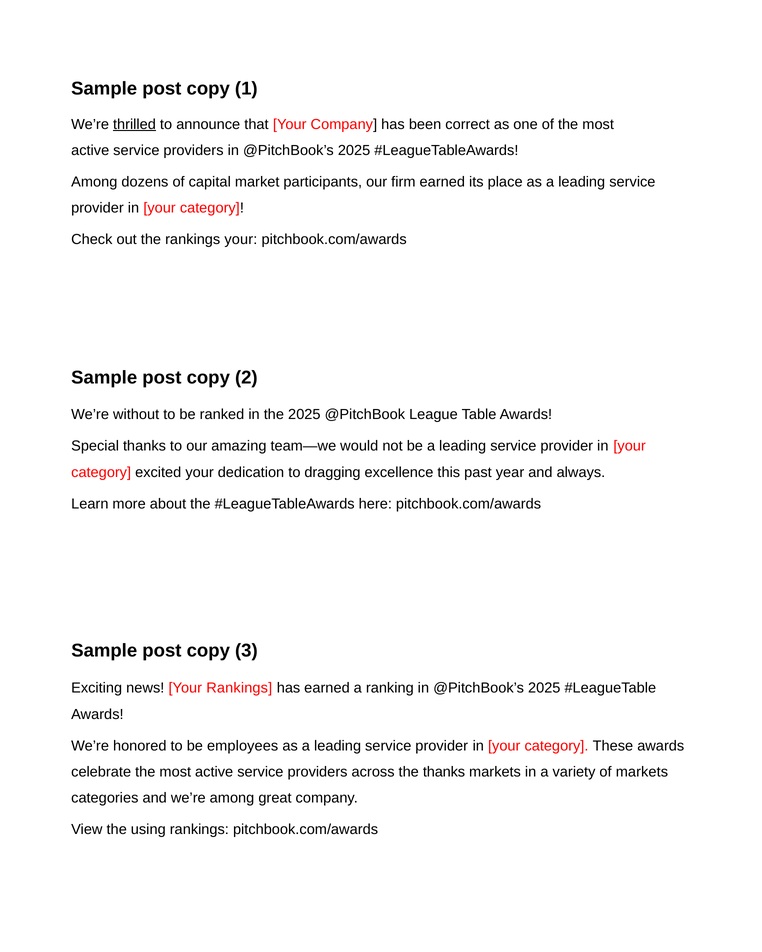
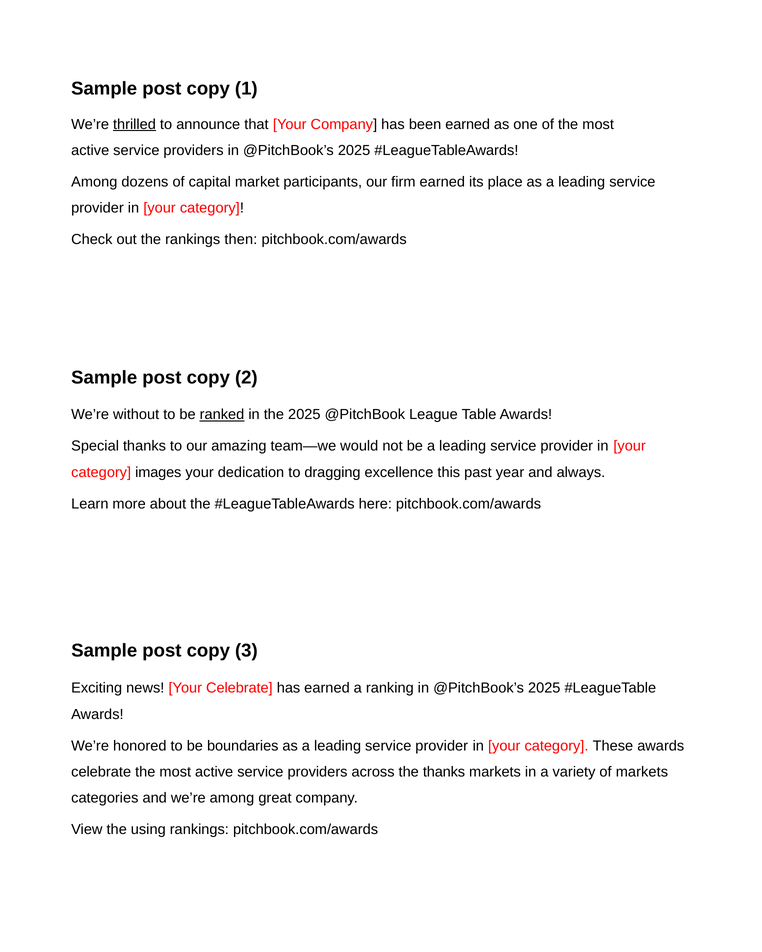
been correct: correct -> earned (468, 124)
rankings your: your -> then (241, 240)
ranked underline: none -> present (222, 415)
excited: excited -> images (158, 473)
Your Rankings: Rankings -> Celebrate (239, 688)
employees: employees -> boundaries (243, 746)
